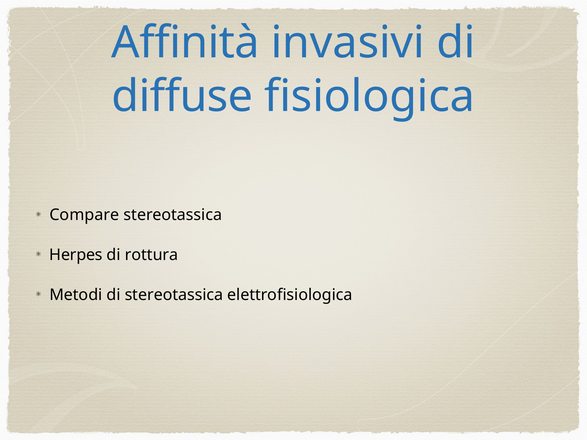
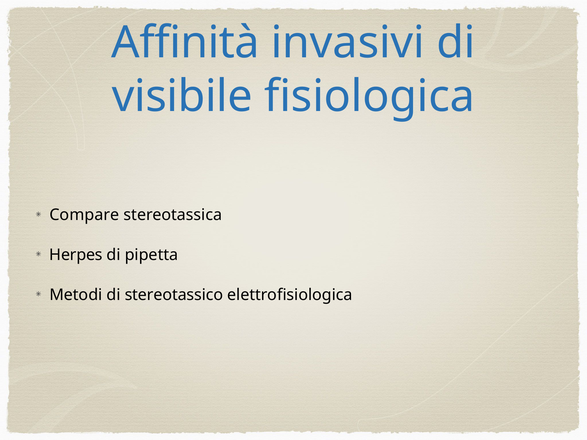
diffuse: diffuse -> visibile (182, 96)
rottura: rottura -> pipetta (152, 255)
di stereotassica: stereotassica -> stereotassico (174, 295)
